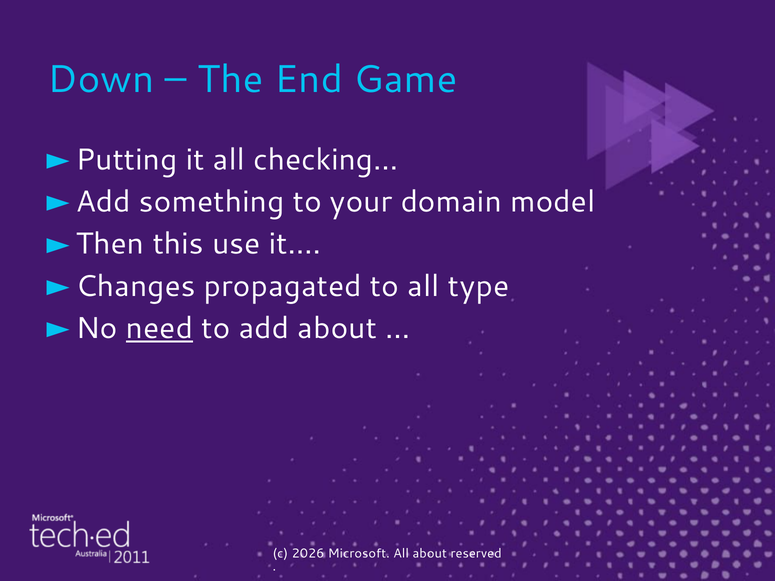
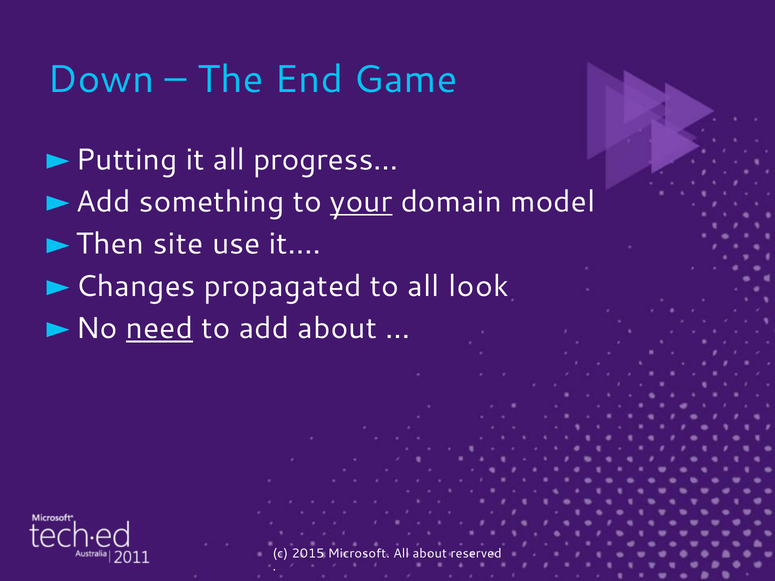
checking…: checking… -> progress… (326, 160)
your underline: none -> present (361, 202)
this: this -> site (178, 244)
type: type -> look (479, 286)
2026: 2026 -> 2015 (308, 554)
